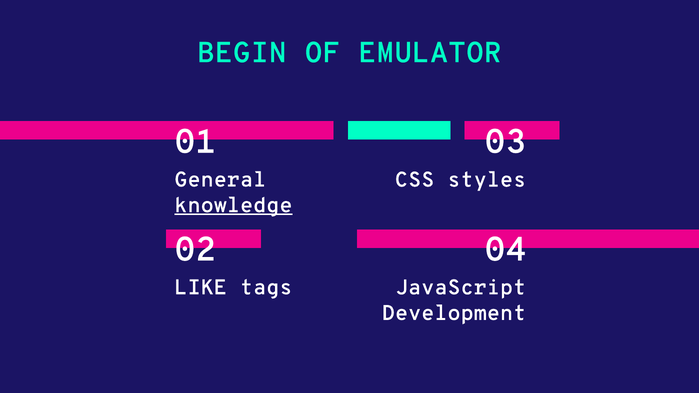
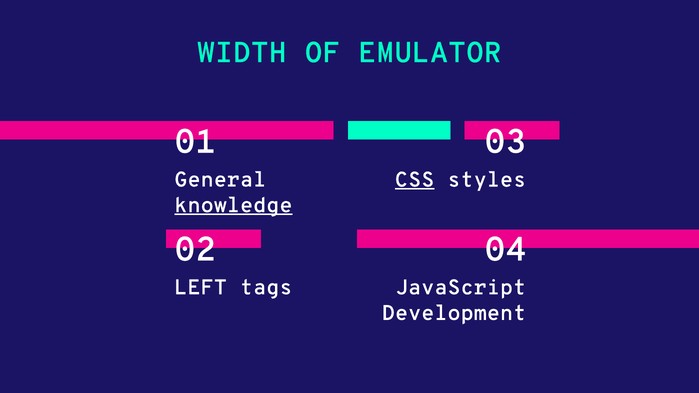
BEGIN: BEGIN -> WIDTH (242, 53)
CSS underline: none -> present (415, 180)
LIKE: LIKE -> LEFT (201, 287)
